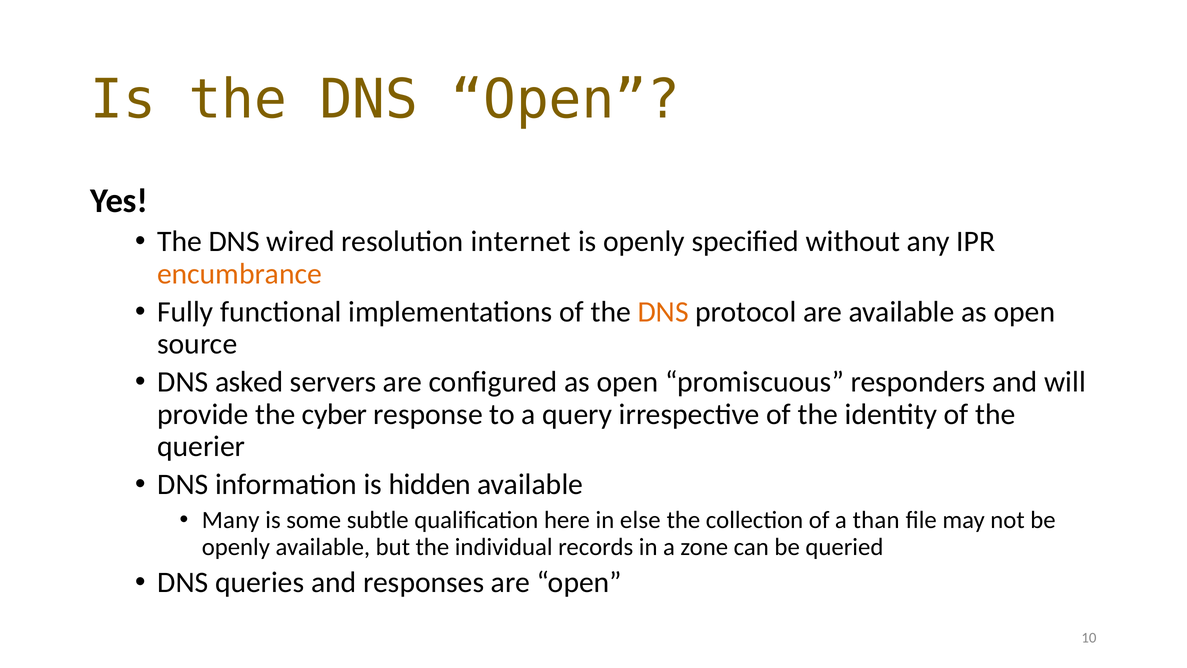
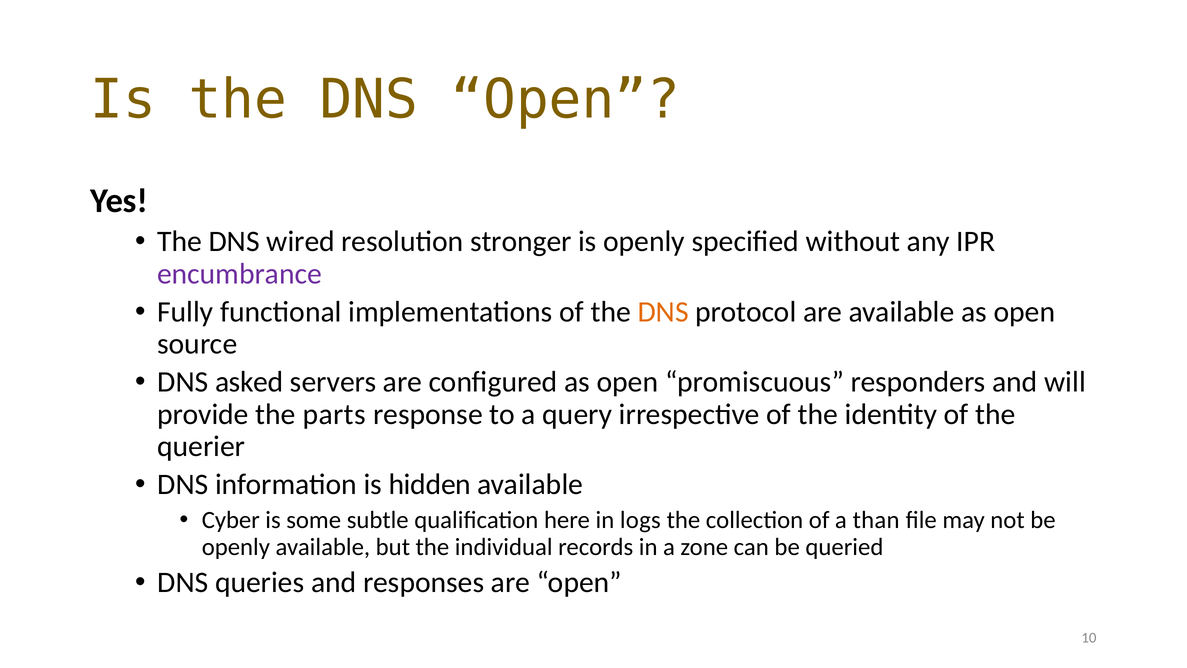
internet: internet -> stronger (521, 242)
encumbrance colour: orange -> purple (240, 274)
cyber: cyber -> parts (334, 414)
Many: Many -> Cyber (231, 520)
else: else -> logs (640, 520)
